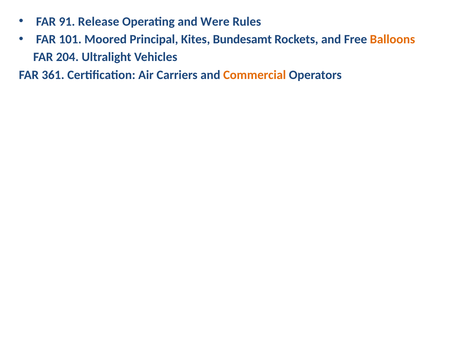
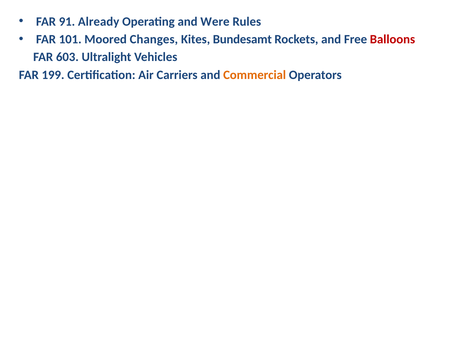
Release: Release -> Already (99, 22)
Principal: Principal -> Changes (154, 39)
Balloons colour: orange -> red (393, 39)
204: 204 -> 603 (67, 57)
361: 361 -> 199 (53, 75)
